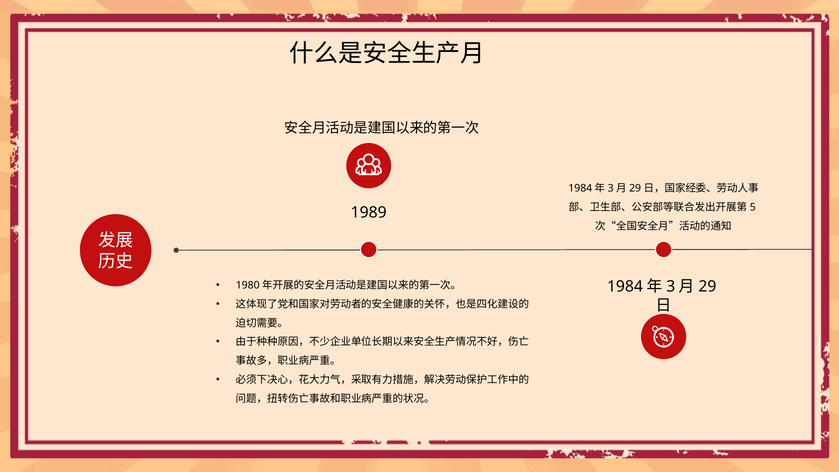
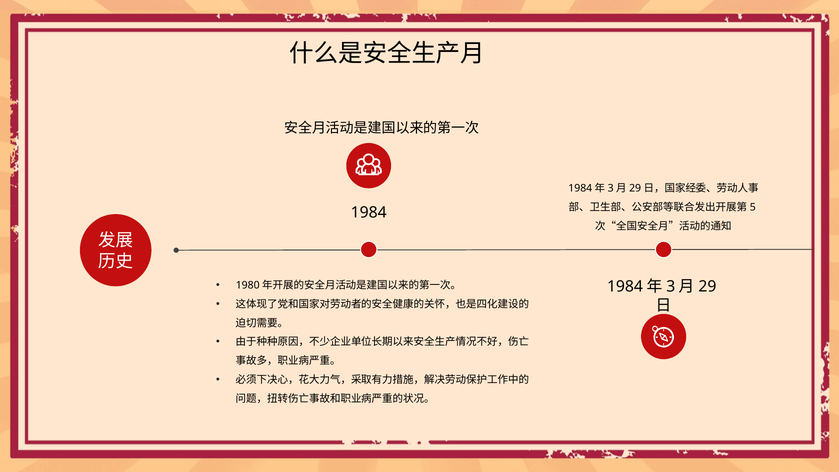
1989: 1989 -> 1984 (369, 213)
